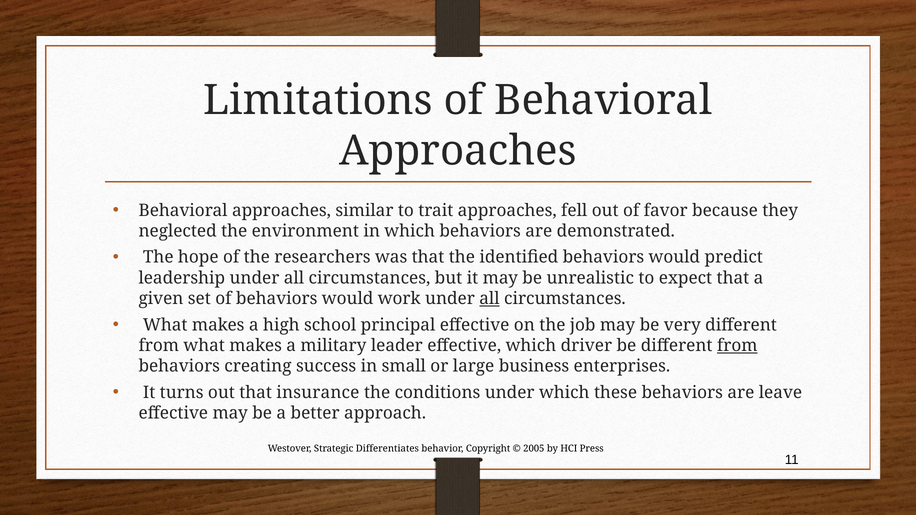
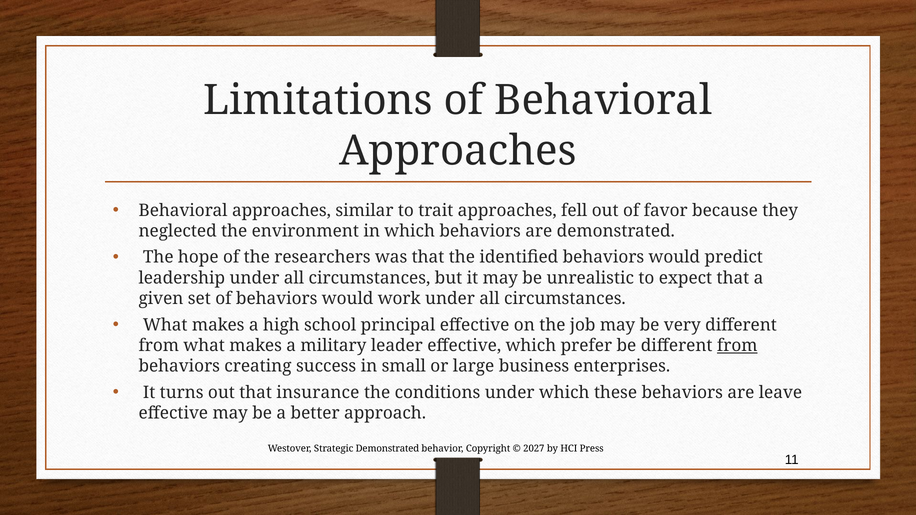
all underline: present -> none (489, 299)
driver: driver -> prefer (586, 346)
Strategic Differentiates: Differentiates -> Demonstrated (387, 449)
2005: 2005 -> 2027 (534, 449)
